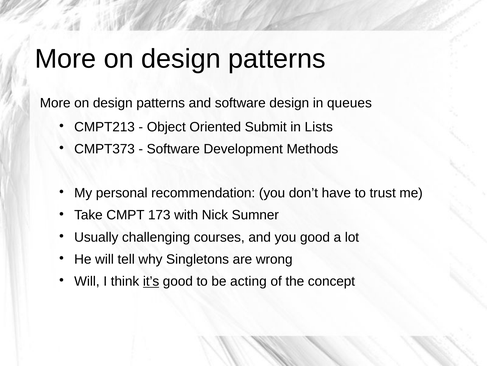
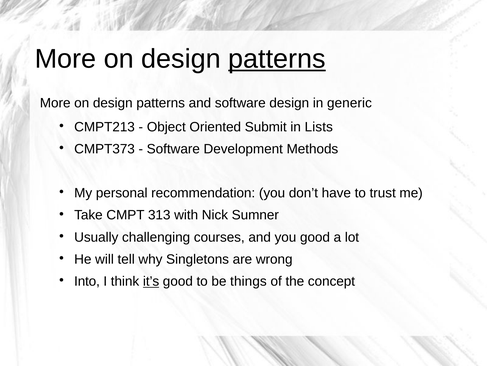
patterns underline: none -> present (277, 59)
queues: queues -> generic (349, 103)
173: 173 -> 313 (159, 215)
Will: Will -> Into (87, 281)
acting: acting -> things (248, 281)
